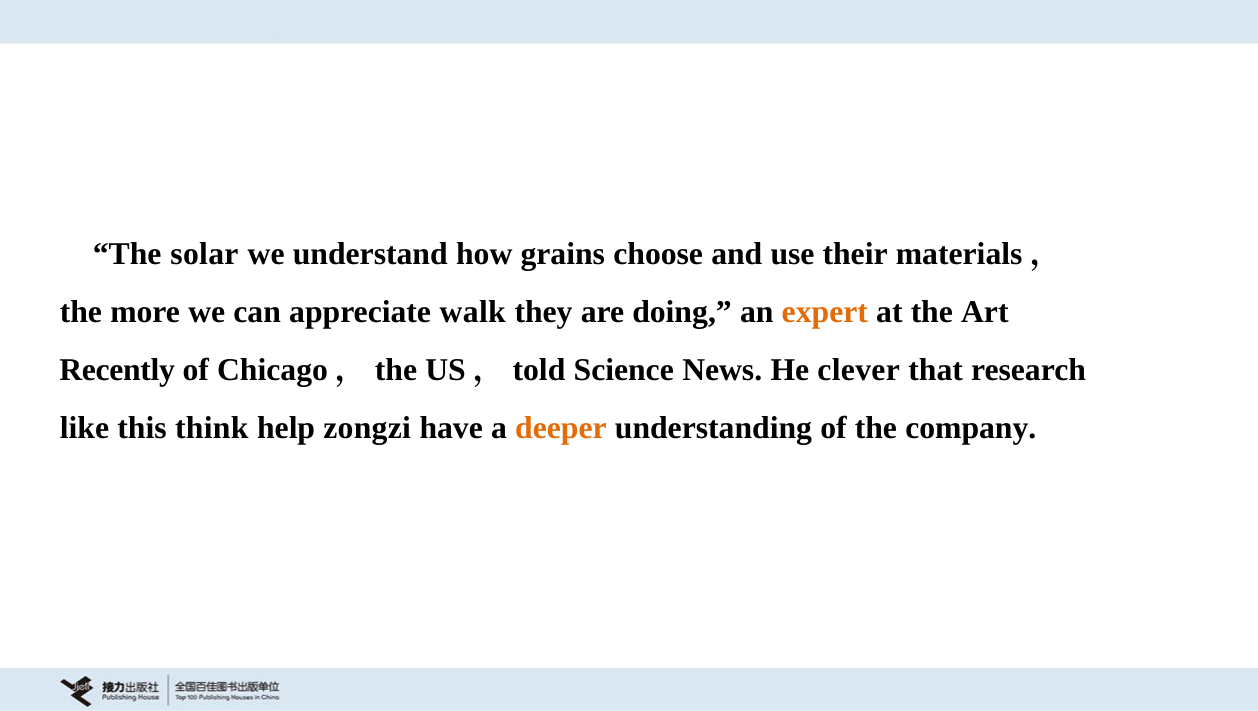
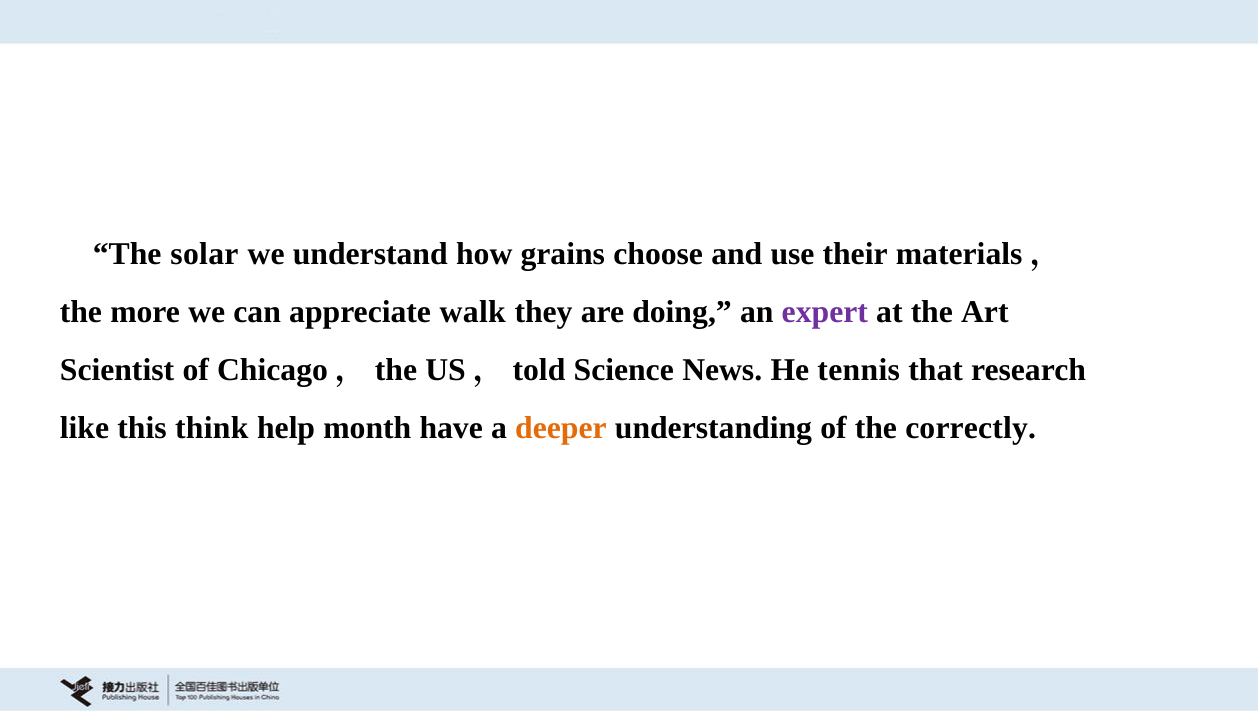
expert colour: orange -> purple (825, 312)
Recently: Recently -> Scientist (117, 370)
clever: clever -> tennis (859, 370)
zongzi: zongzi -> month (367, 428)
company: company -> correctly (971, 428)
